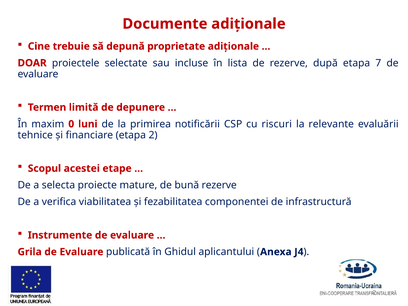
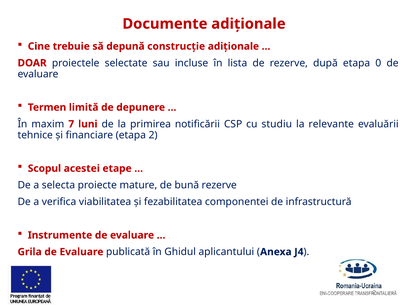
proprietate: proprietate -> construcție (176, 46)
7: 7 -> 0 (378, 63)
0: 0 -> 7 (71, 124)
riscuri: riscuri -> studiu (277, 124)
